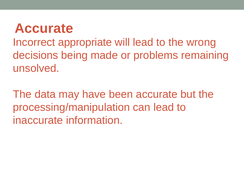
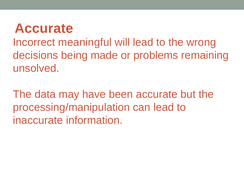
appropriate: appropriate -> meaningful (85, 42)
